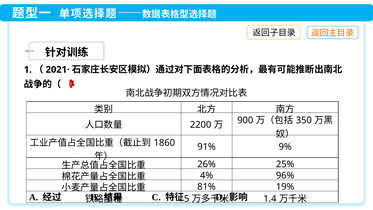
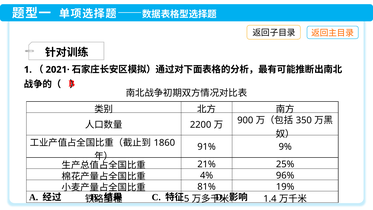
26%: 26% -> 21% (207, 164)
